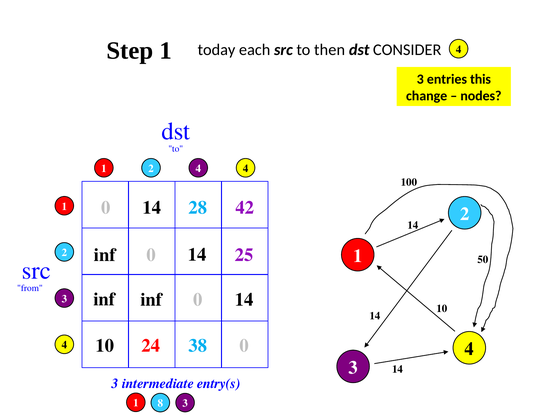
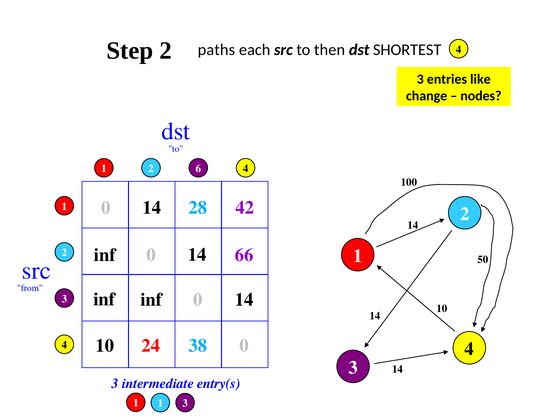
Step 1: 1 -> 2 (166, 51)
today: today -> paths (216, 50)
CONSIDER: CONSIDER -> SHORTEST (407, 50)
this: this -> like (480, 79)
2 4: 4 -> 6 (198, 168)
25: 25 -> 66 (244, 255)
1 8: 8 -> 1 (160, 403)
